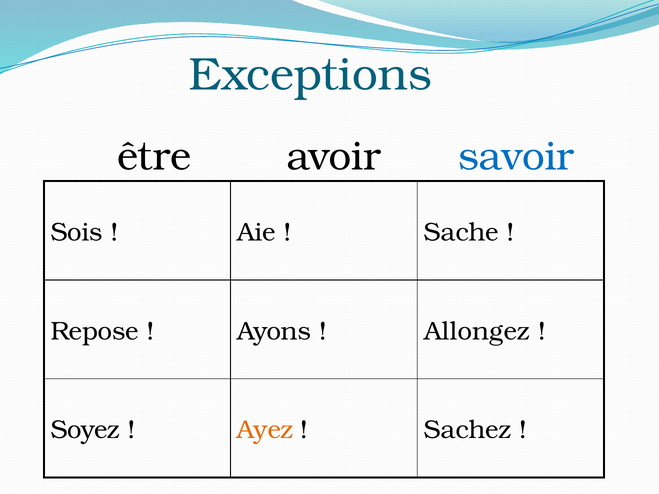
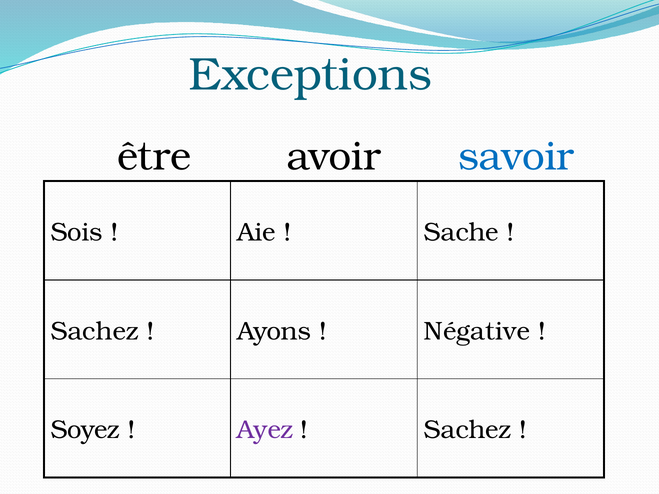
Repose: Repose -> Sachez (95, 331)
Allongez: Allongez -> Négative (477, 331)
Ayez colour: orange -> purple (265, 430)
